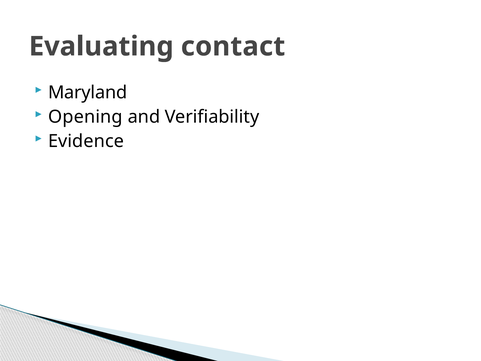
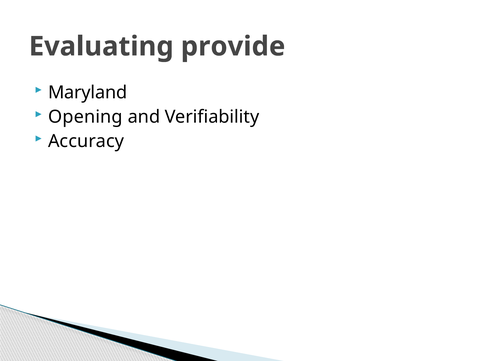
contact: contact -> provide (233, 46)
Evidence: Evidence -> Accuracy (86, 141)
